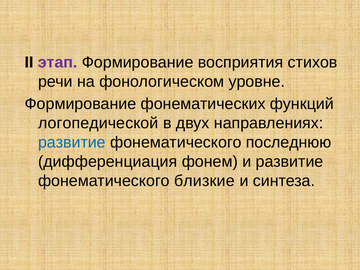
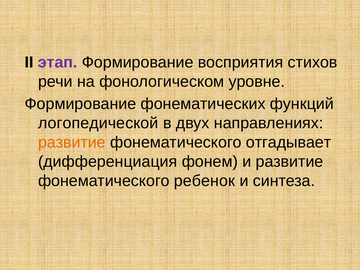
развитие colour: blue -> orange (72, 142)
последнюю: последнюю -> отгадывает (289, 142)
близкие: близкие -> ребенок (204, 181)
